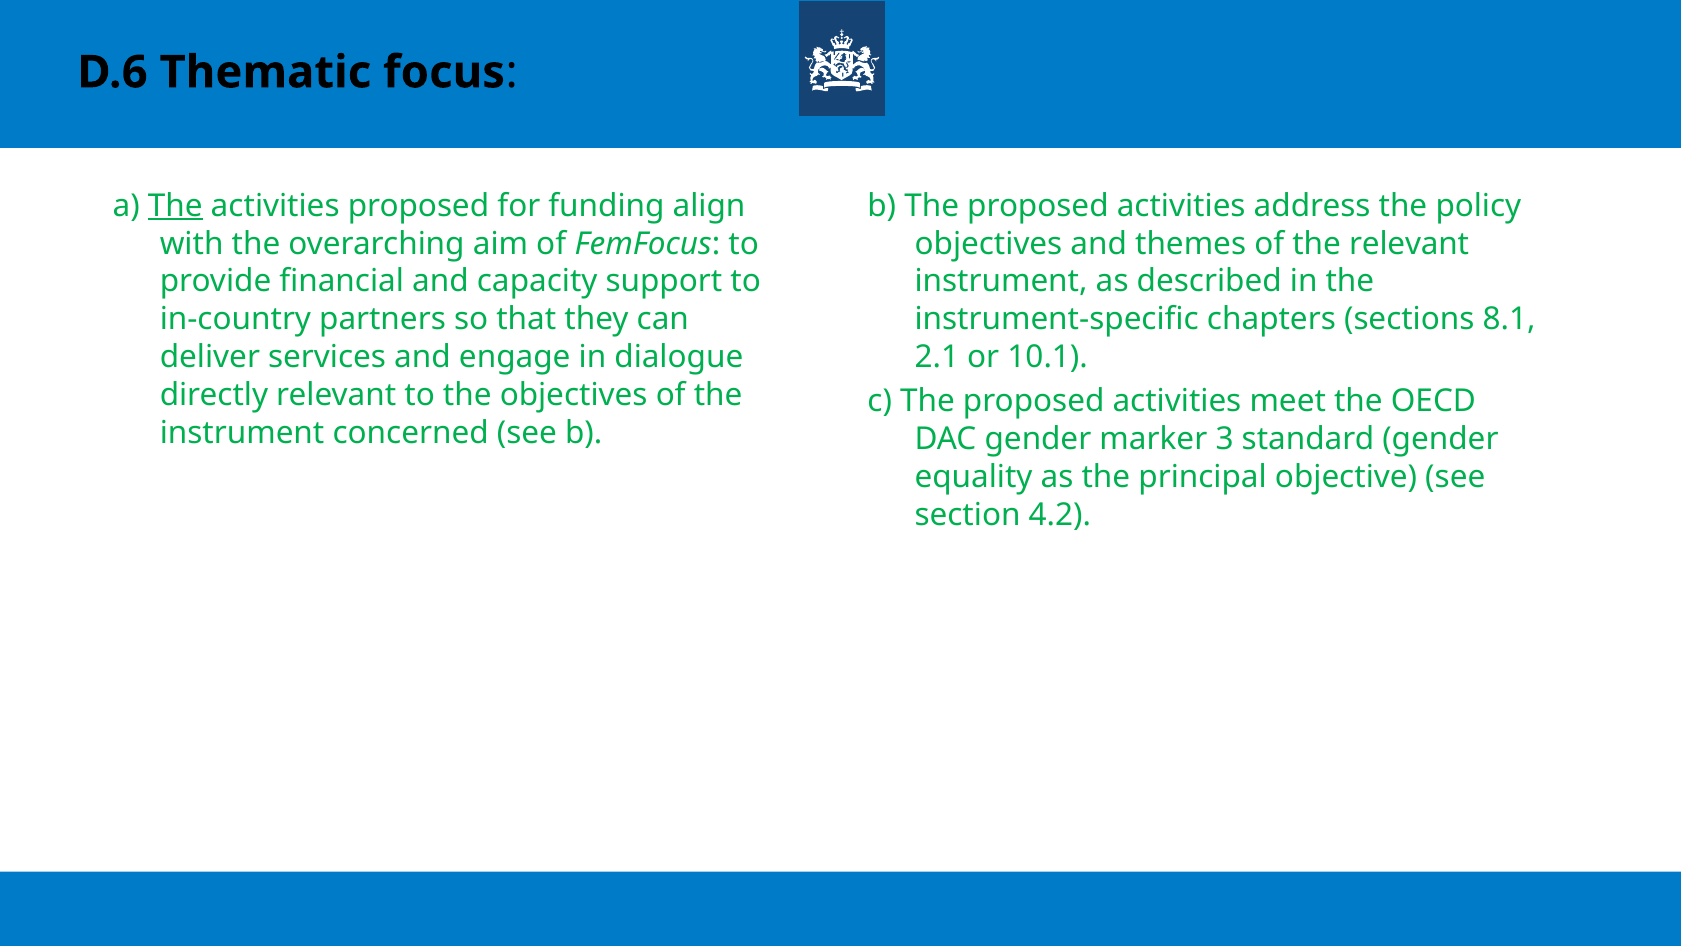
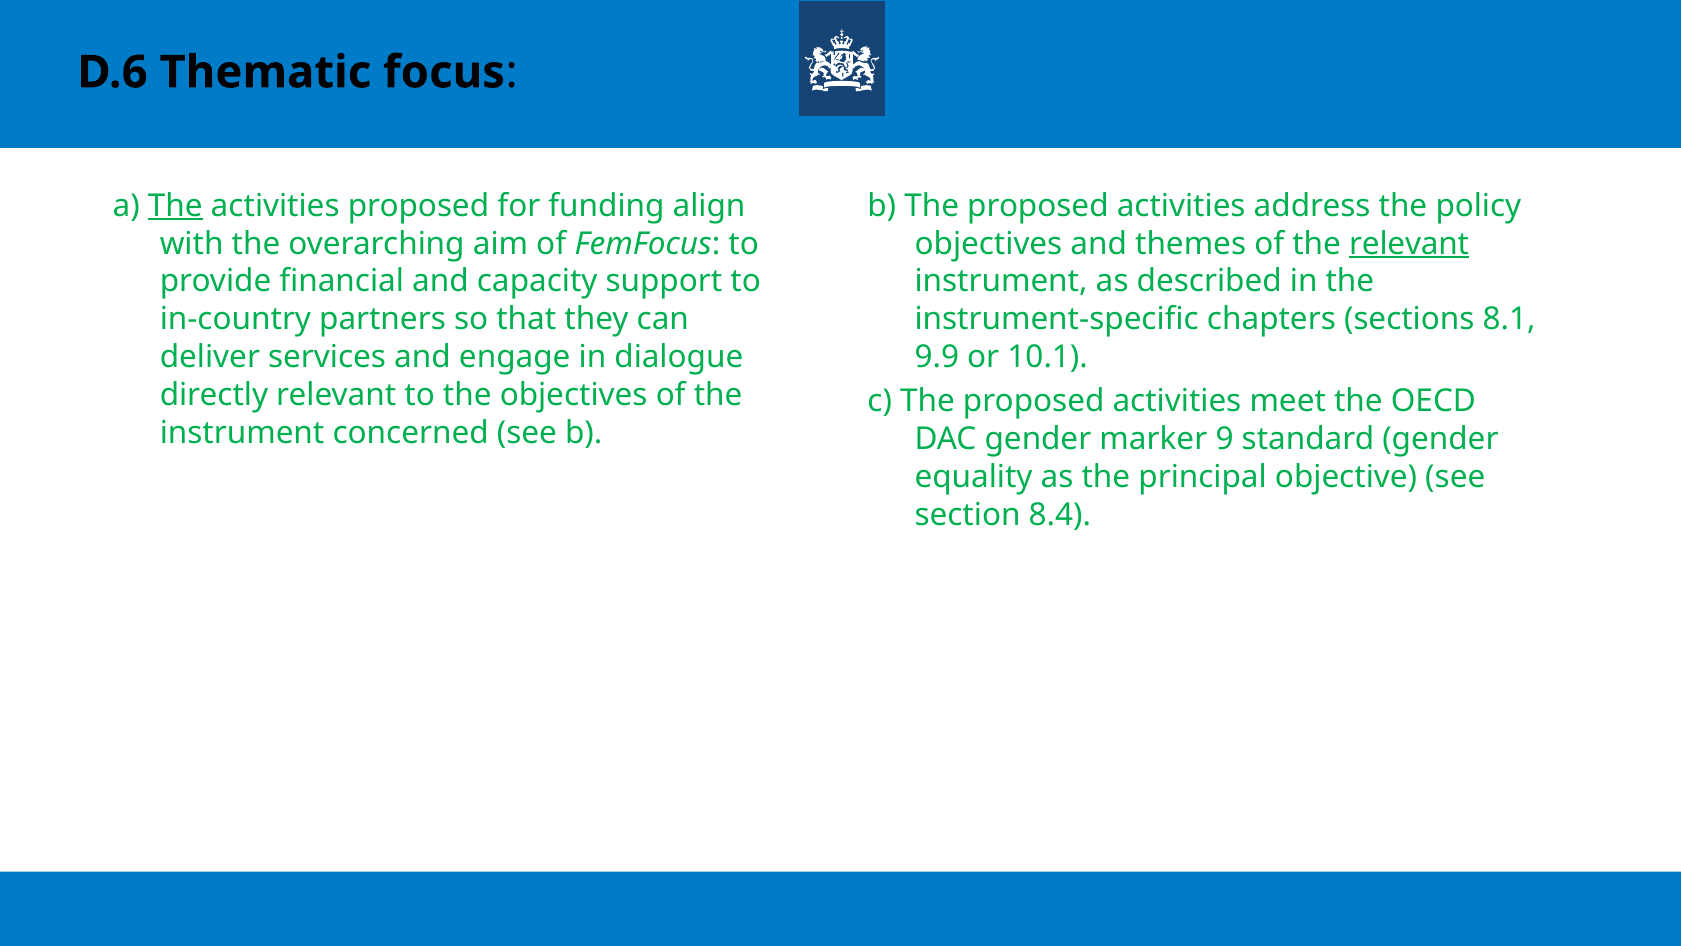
relevant underline: none -> present (1409, 244)
2.1: 2.1 -> 9.9 (937, 357)
3: 3 -> 9 (1225, 439)
4.2: 4.2 -> 8.4 (1060, 515)
